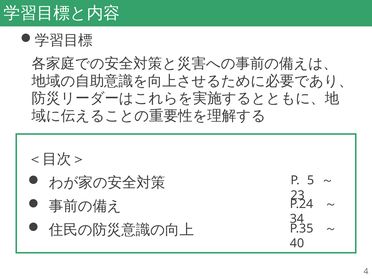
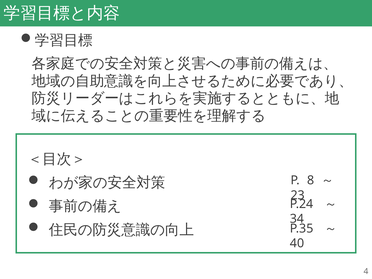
5: 5 -> 8 (311, 180)
